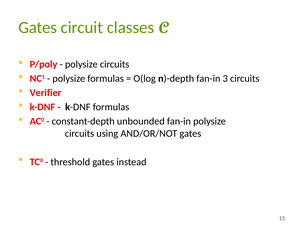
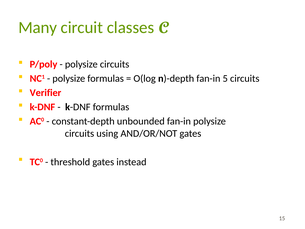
Gates: Gates -> Many (38, 28)
3: 3 -> 5 (225, 78)
